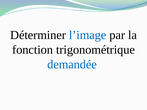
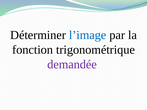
demandée colour: blue -> purple (72, 65)
